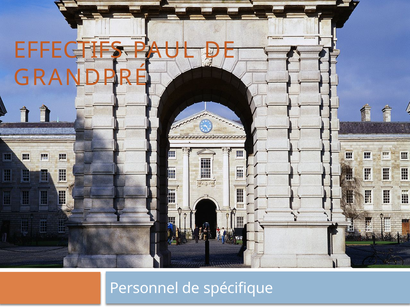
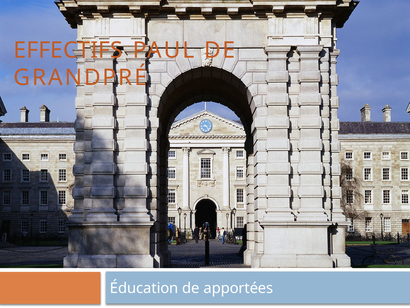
Personnel: Personnel -> Éducation (144, 288)
spécifique: spécifique -> apportées (238, 288)
